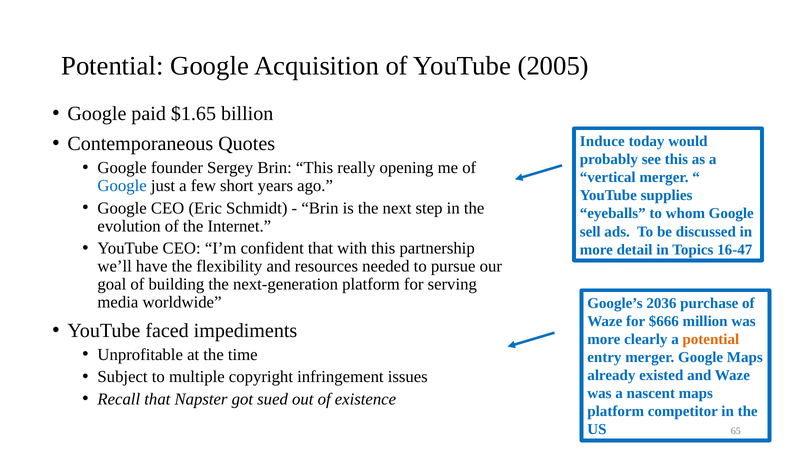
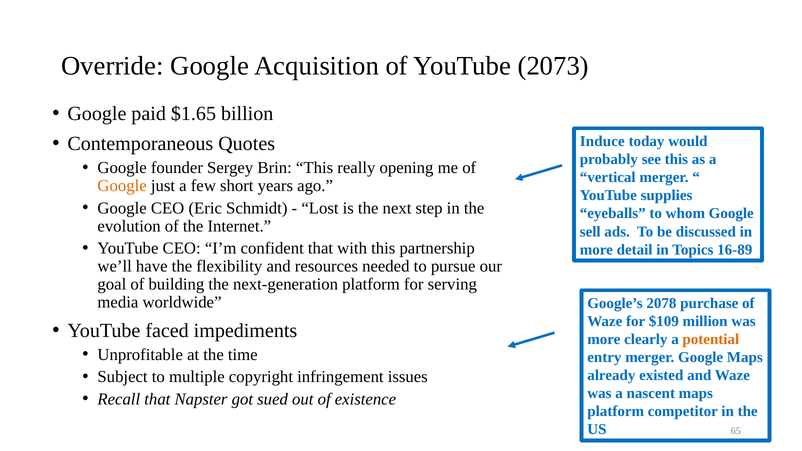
Potential: Potential -> Override (112, 66)
2005: 2005 -> 2073 (553, 66)
Google colour: blue -> orange (122, 186)
Brin: Brin -> Lost (320, 208)
16-47: 16-47 -> 16-89 (735, 250)
2036: 2036 -> 2078 (661, 303)
$666: $666 -> $109 (664, 321)
